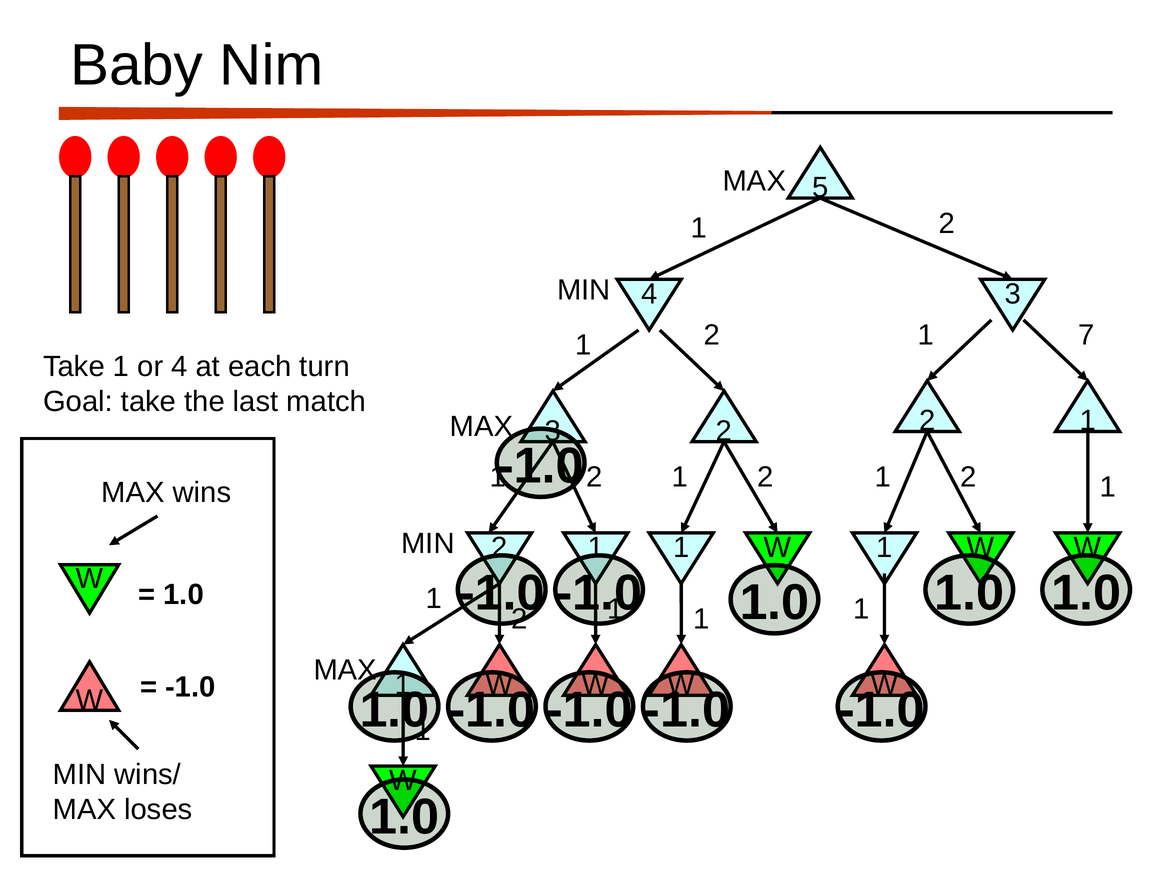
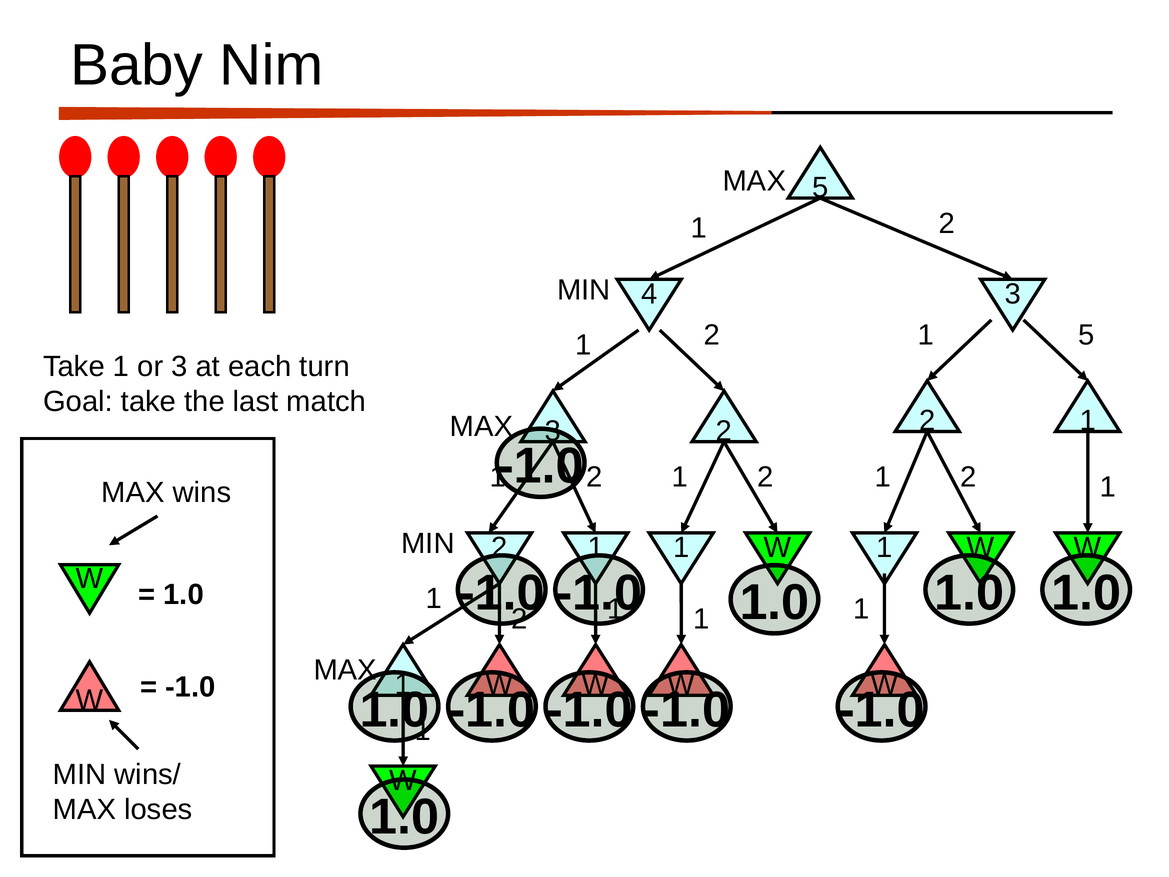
2 7: 7 -> 5 (1086, 335)
or 4: 4 -> 3 (179, 367)
